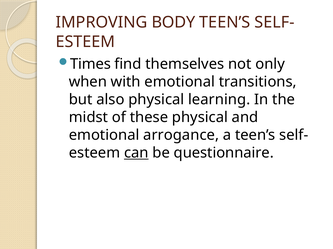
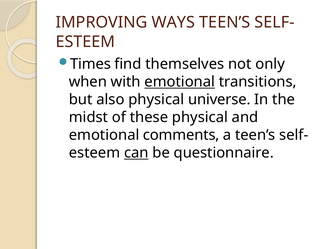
BODY: BODY -> WAYS (173, 22)
emotional underline: none -> present (180, 82)
learning: learning -> universe (219, 100)
arrogance: arrogance -> comments (181, 135)
